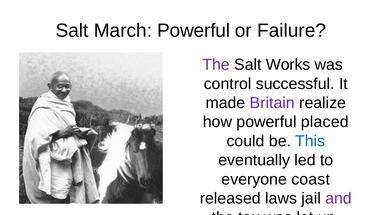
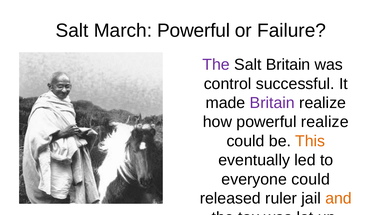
Salt Works: Works -> Britain (288, 65)
powerful placed: placed -> realize (325, 122)
This colour: blue -> orange (310, 141)
everyone coast: coast -> could (311, 179)
laws: laws -> ruler (281, 198)
and colour: purple -> orange (339, 198)
